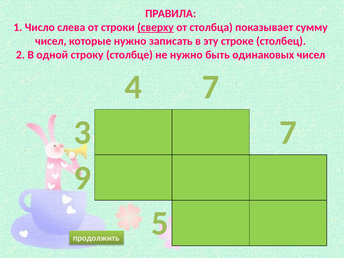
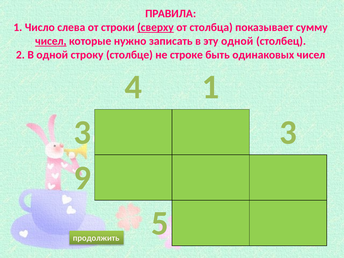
чисел underline: none -> present (51, 41)
эту строке: строке -> одной (237, 41)
не нужно: нужно -> строке (186, 55)
4 7: 7 -> 1 (211, 87)
3 7: 7 -> 3 (288, 133)
